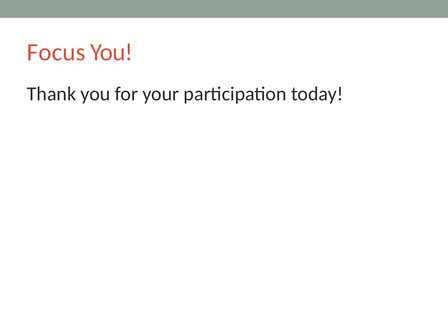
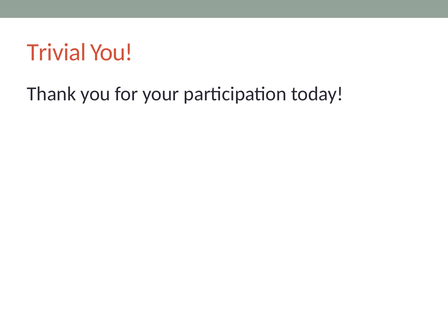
Focus: Focus -> Trivial (56, 52)
